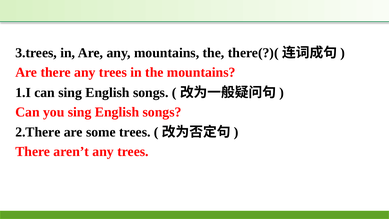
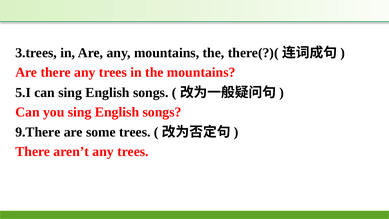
1.I: 1.I -> 5.I (23, 92)
2.There: 2.There -> 9.There (38, 132)
